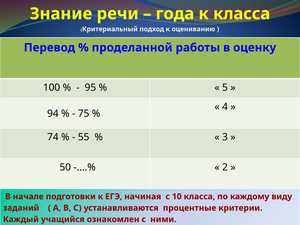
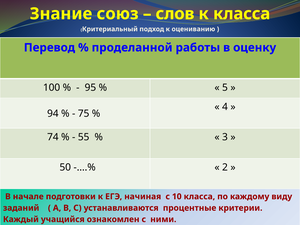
речи: речи -> союз (118, 14)
года: года -> слов (175, 14)
